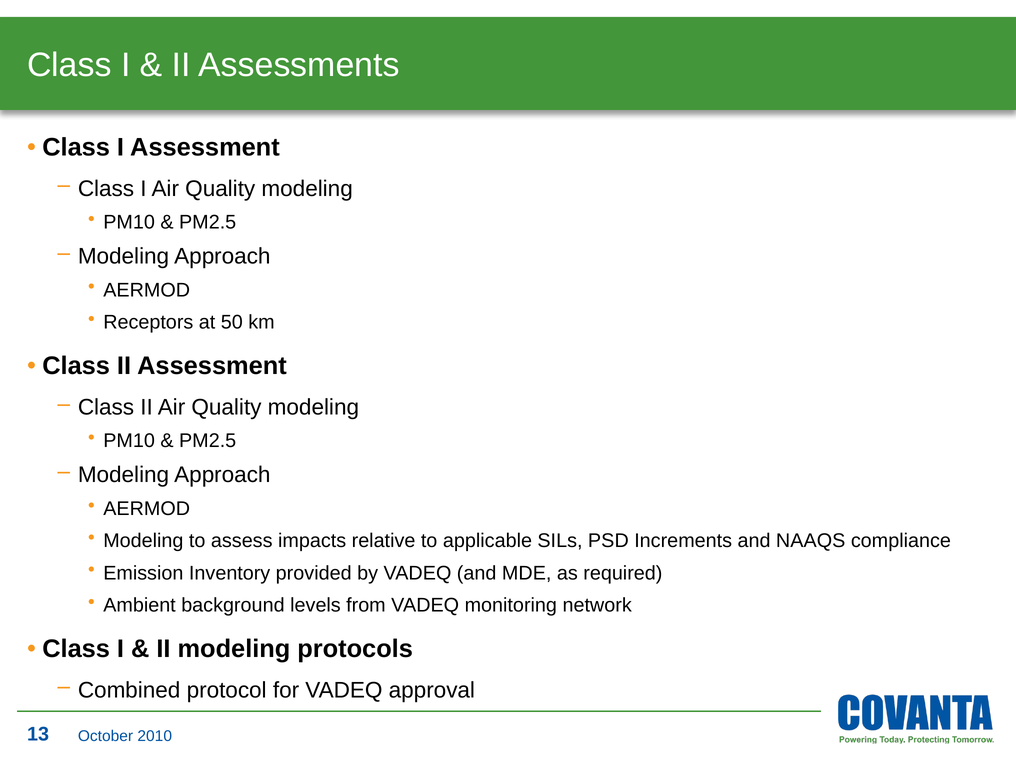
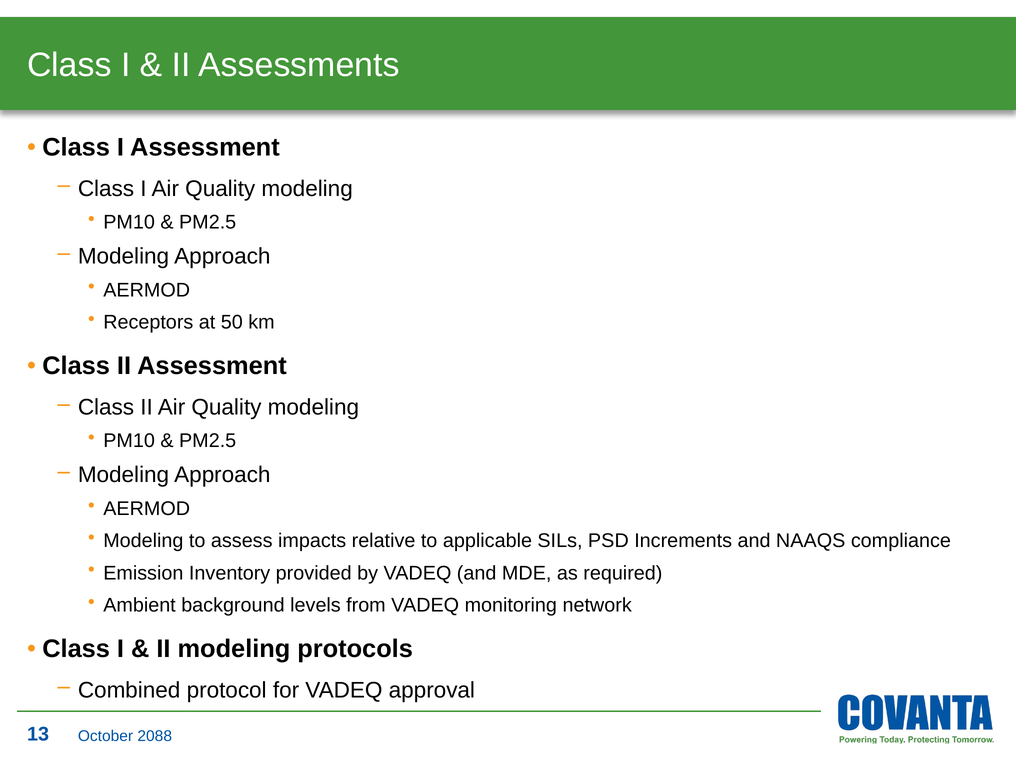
2010: 2010 -> 2088 (155, 736)
